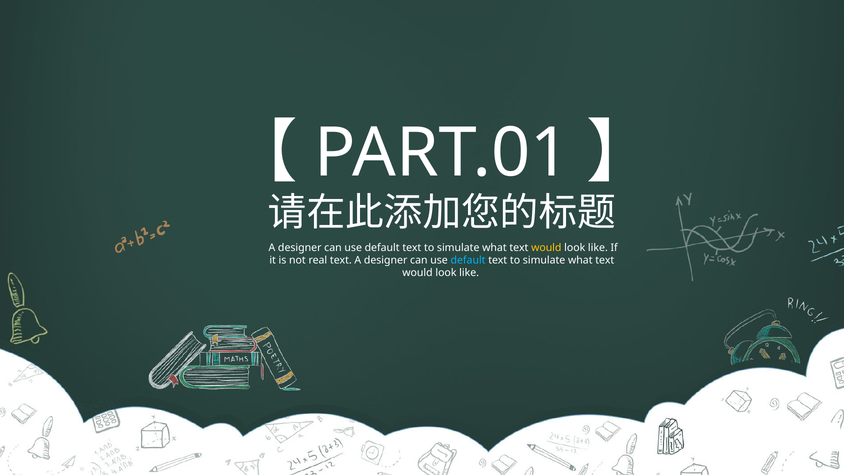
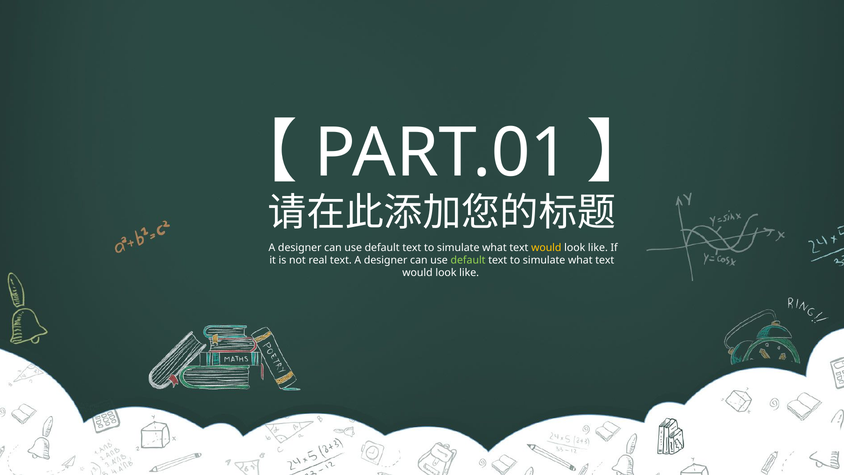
default colour: light blue -> light green (468, 260)
